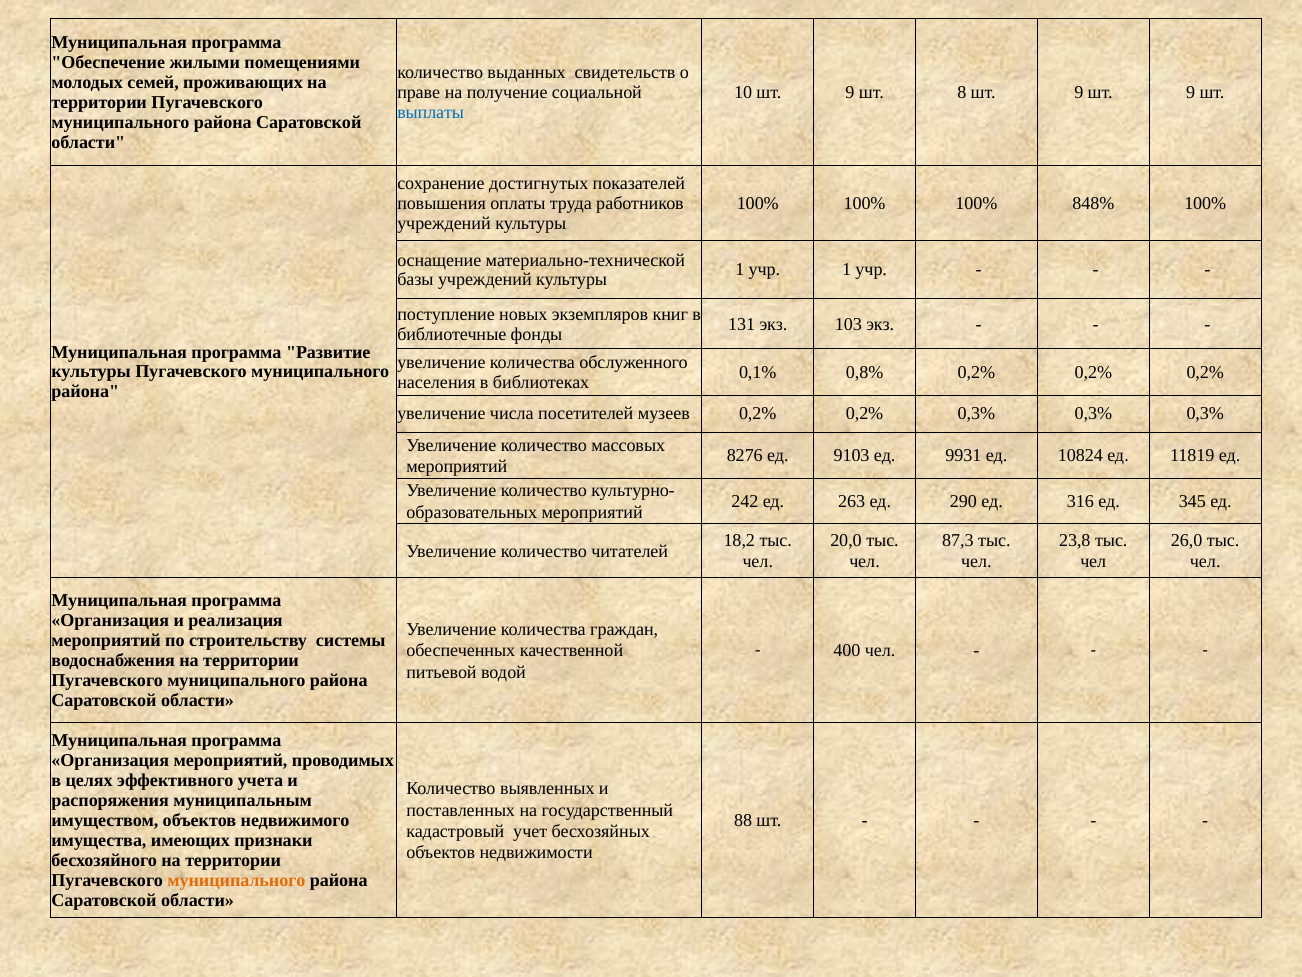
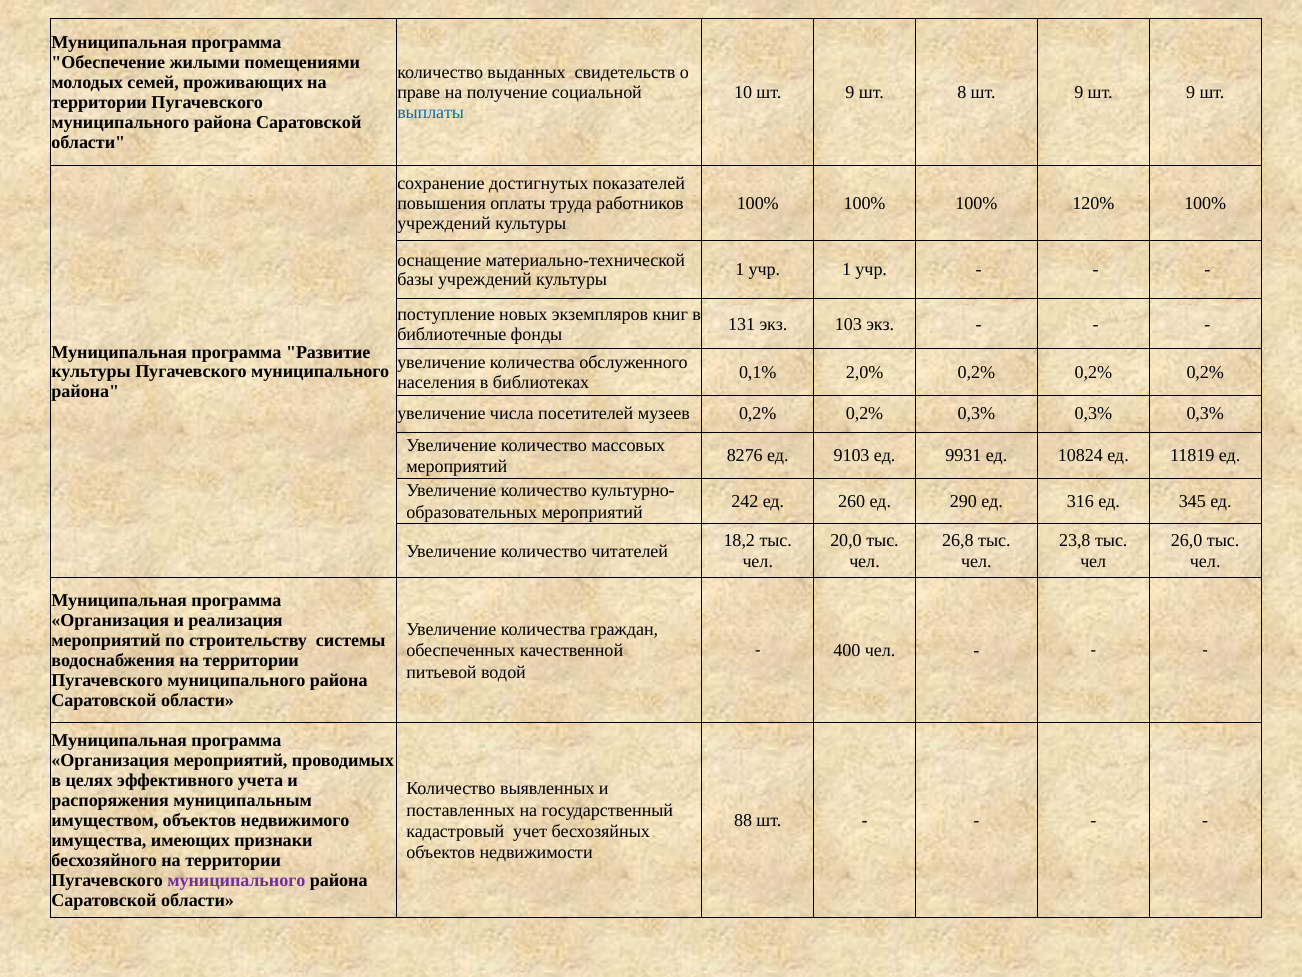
848%: 848% -> 120% (1093, 203)
0,8%: 0,8% -> 2,0% (865, 372)
263: 263 -> 260 (852, 501)
87,3: 87,3 -> 26,8 (958, 540)
муниципального colour: orange -> purple (236, 880)
